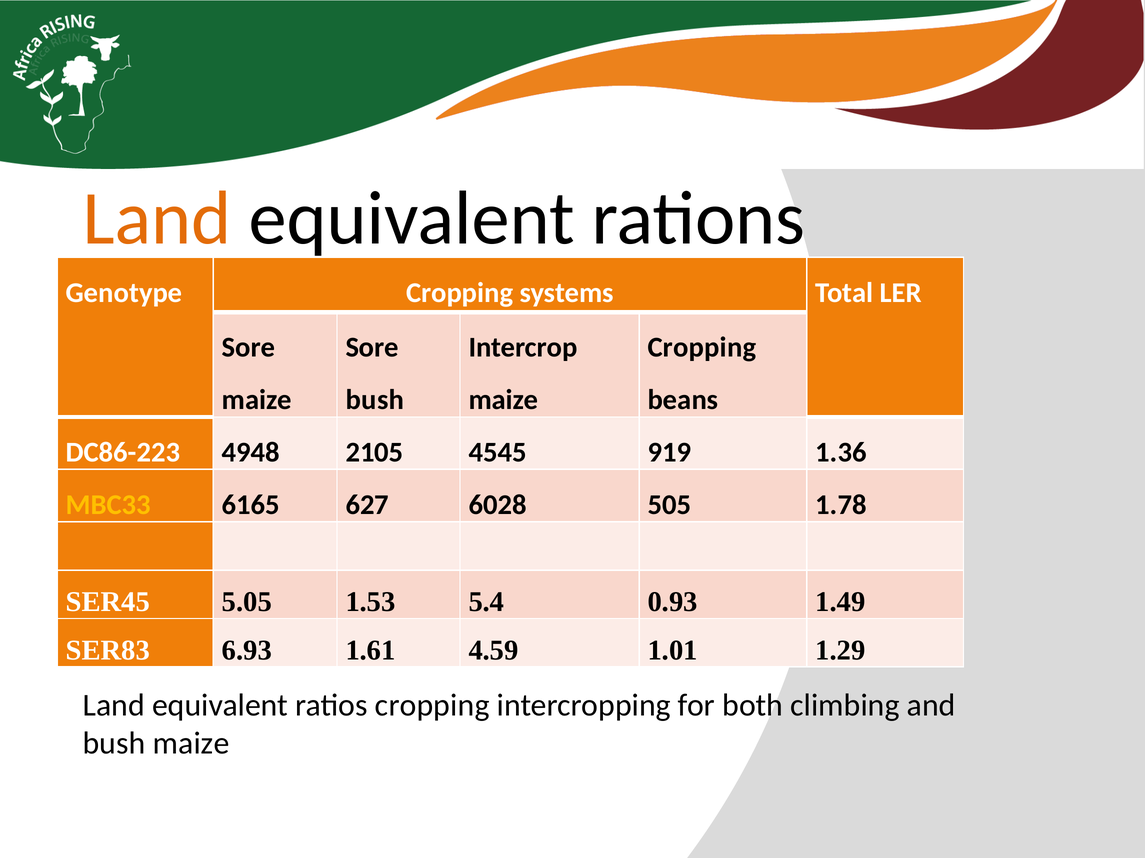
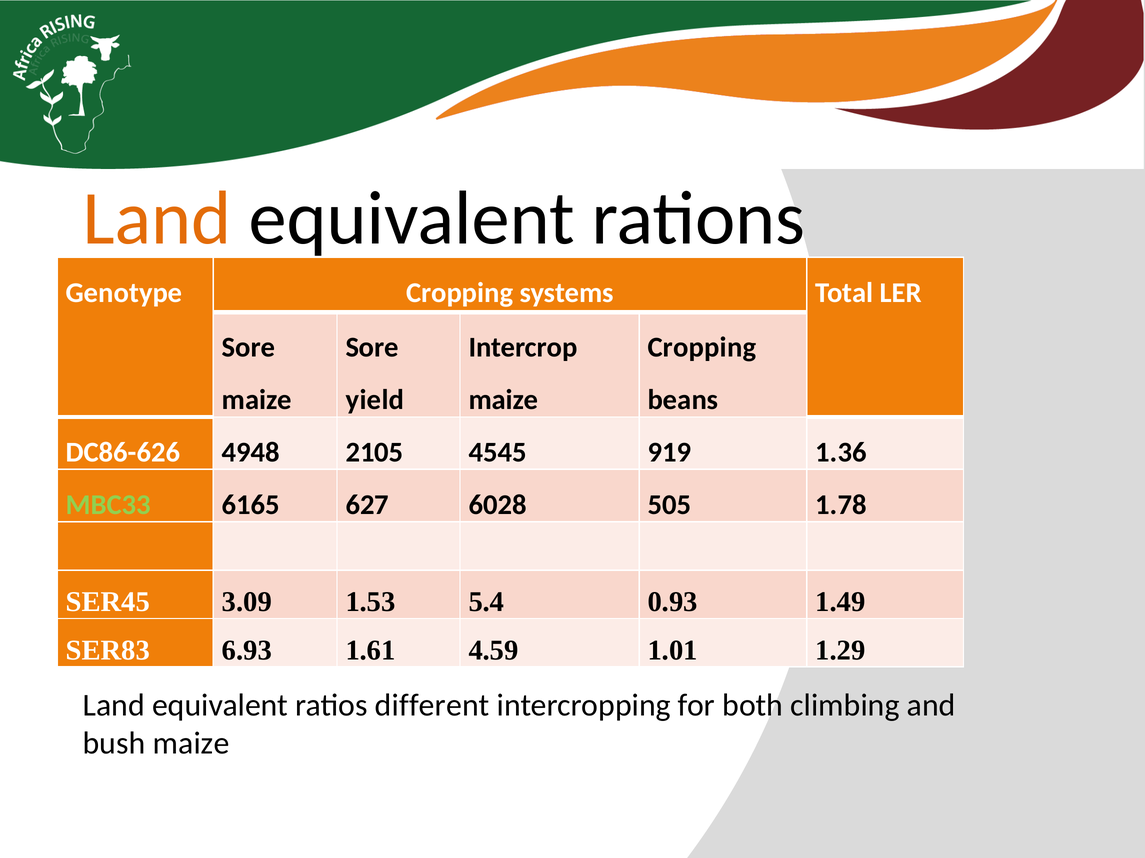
bush: bush -> yield (375, 400)
DC86-223: DC86-223 -> DC86-626 (123, 453)
MBC33 colour: yellow -> light green (108, 505)
5.05: 5.05 -> 3.09 (247, 603)
ratios cropping: cropping -> different (432, 706)
